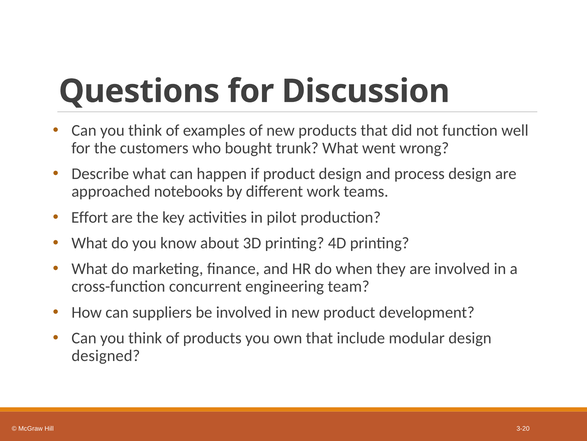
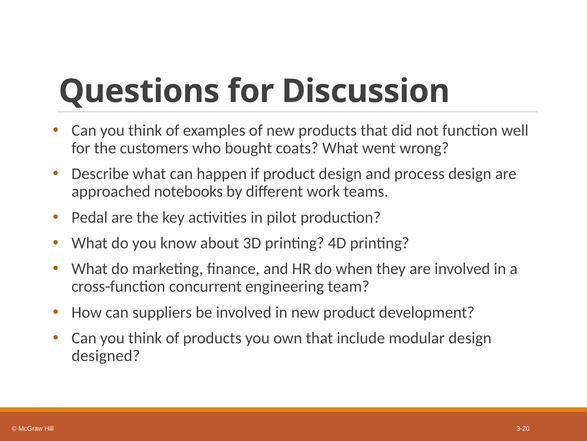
trunk: trunk -> coats (297, 148)
Effort: Effort -> Pedal (90, 217)
